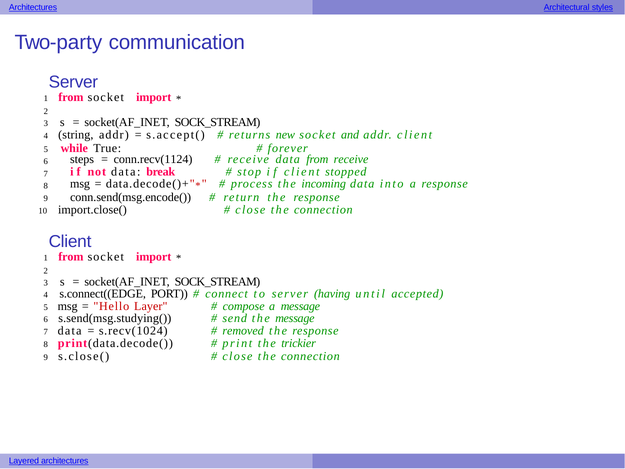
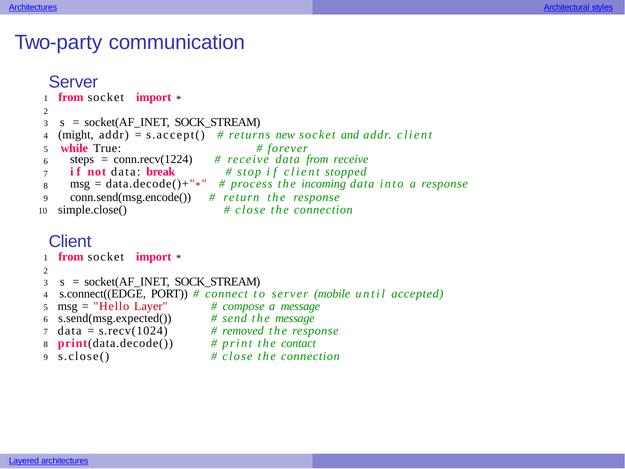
string: string -> might (76, 135)
conn.recv(1124: conn.recv(1124 -> conn.recv(1224 (153, 159)
import.close(: import.close( -> simple.close( (92, 210)
having: having -> mobile (332, 294)
s.send(msg.studying(: s.send(msg.studying( -> s.send(msg.expected( (115, 319)
trickier: trickier -> contact (299, 343)
